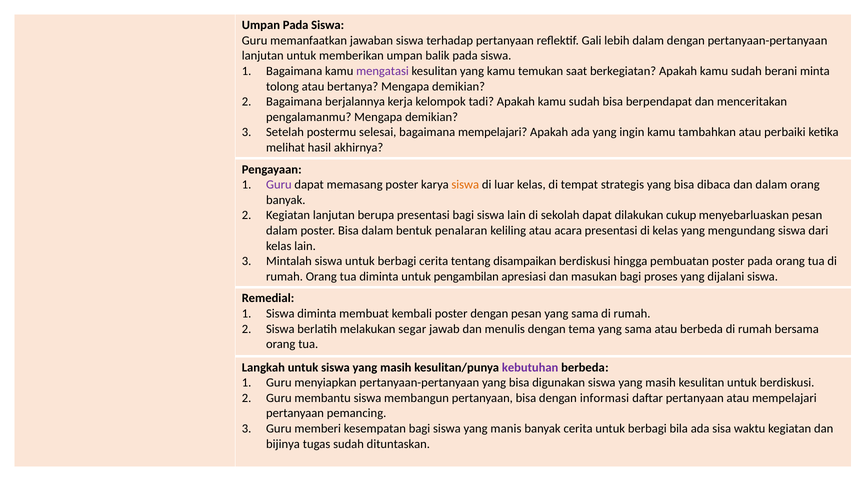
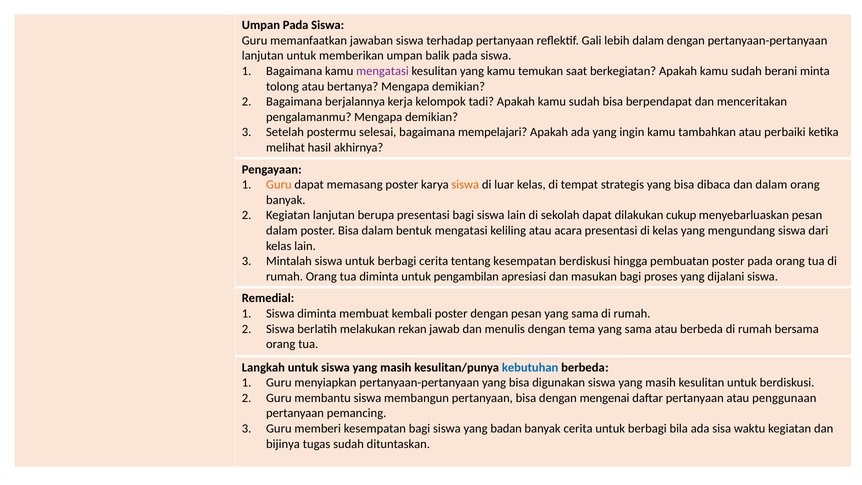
Guru colour: purple -> orange (279, 185)
bentuk penalaran: penalaran -> mengatasi (461, 231)
tentang disampaikan: disampaikan -> kesempatan (525, 261)
segar: segar -> rekan (412, 329)
kebutuhan colour: purple -> blue (530, 367)
informasi: informasi -> mengenai (605, 398)
atau mempelajari: mempelajari -> penggunaan (784, 398)
manis: manis -> badan (506, 428)
